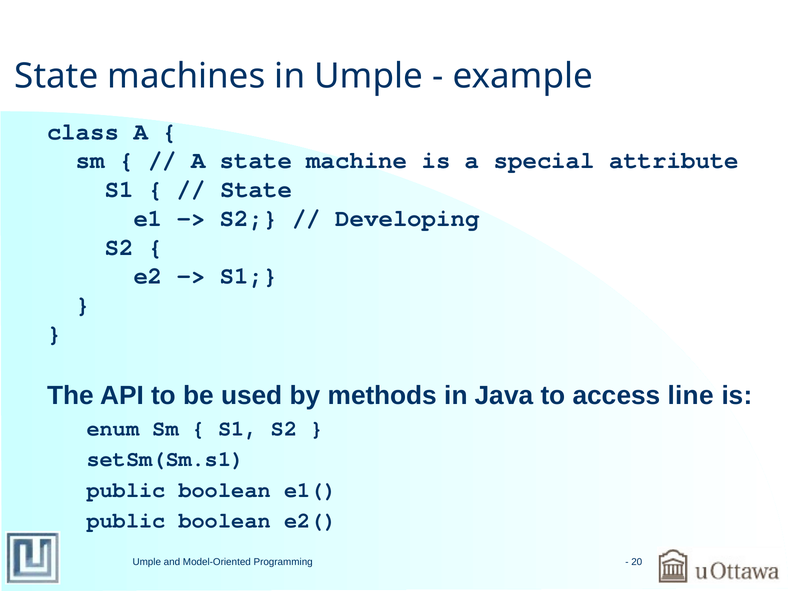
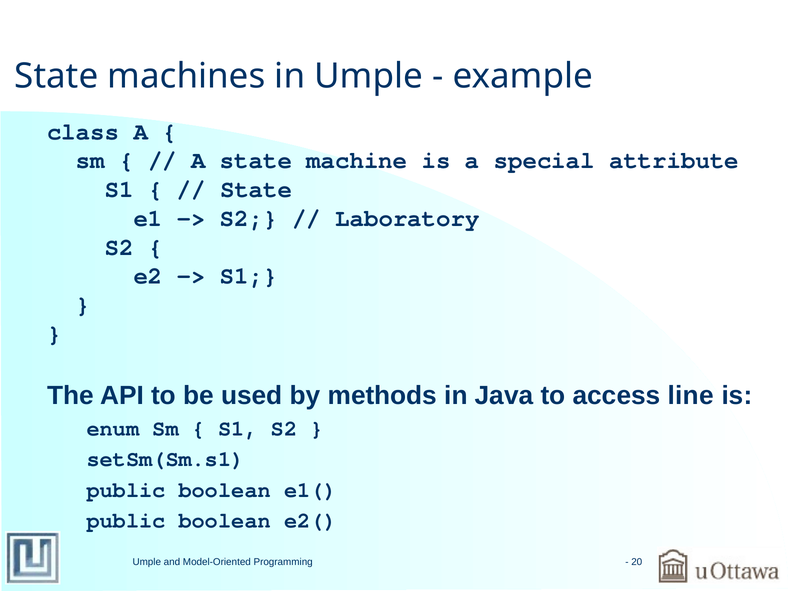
Developing: Developing -> Laboratory (407, 218)
